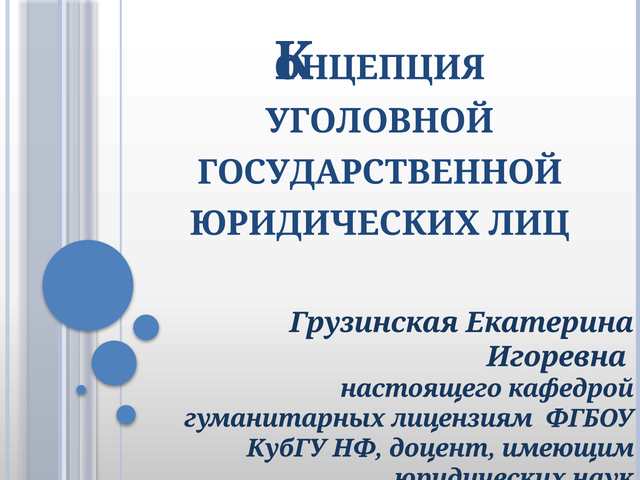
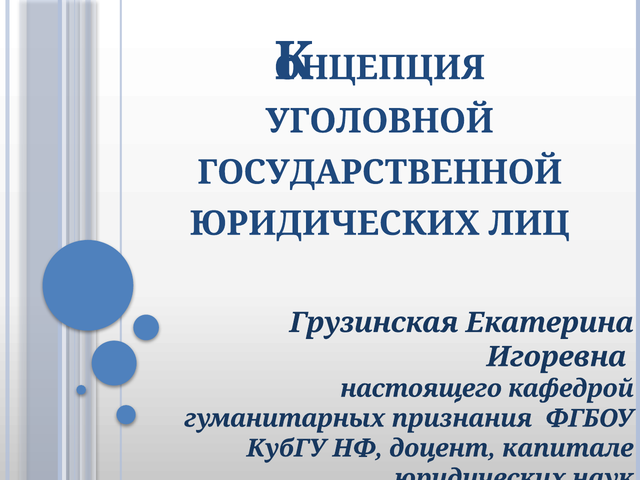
лицензиям: лицензиям -> признания (462, 418)
имеющим: имеющим -> капитале (568, 448)
